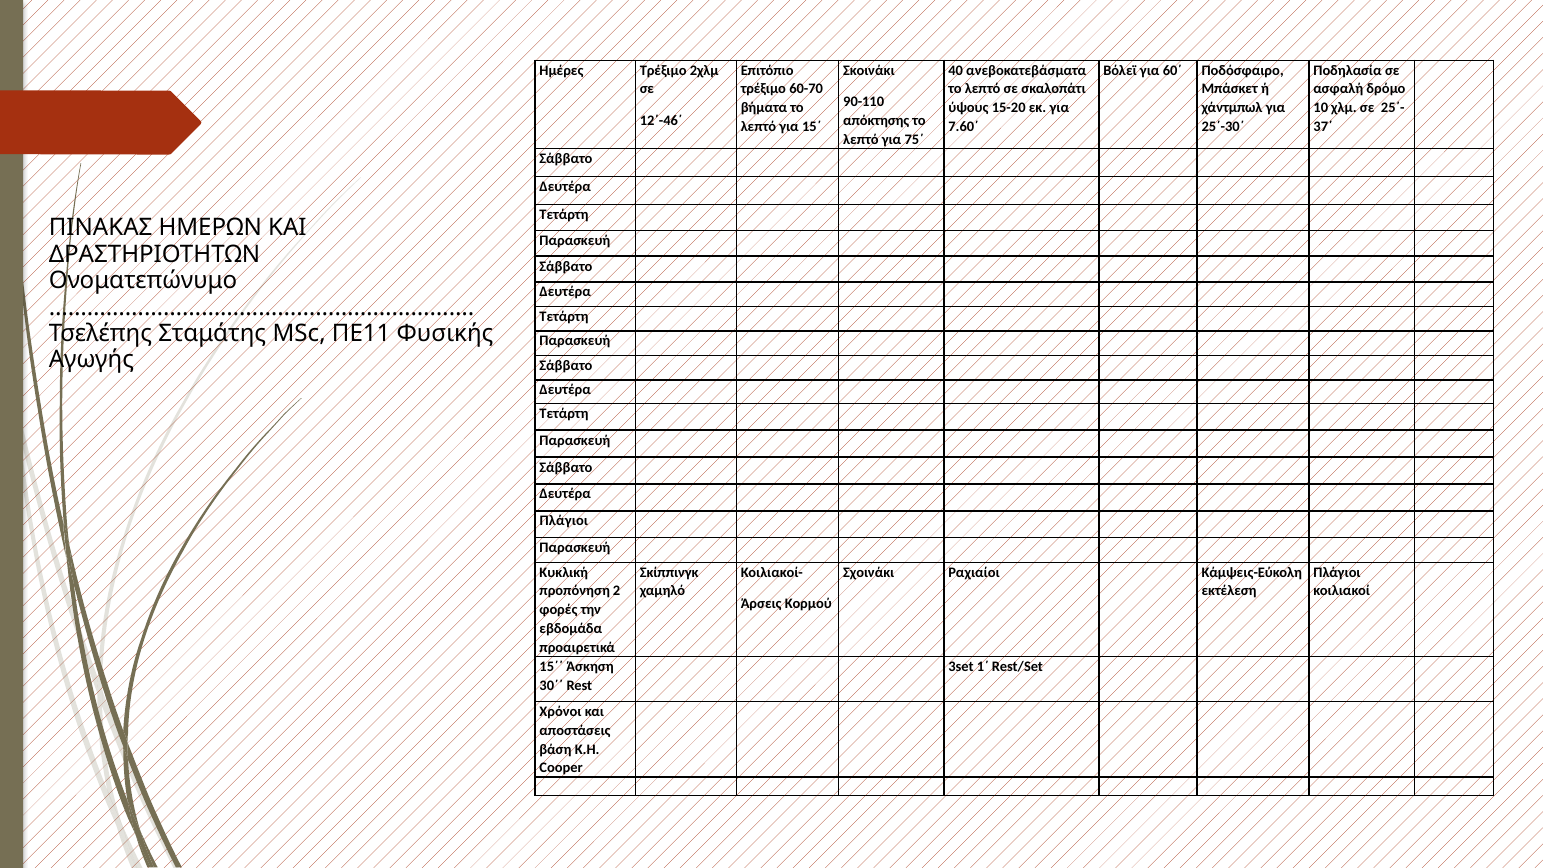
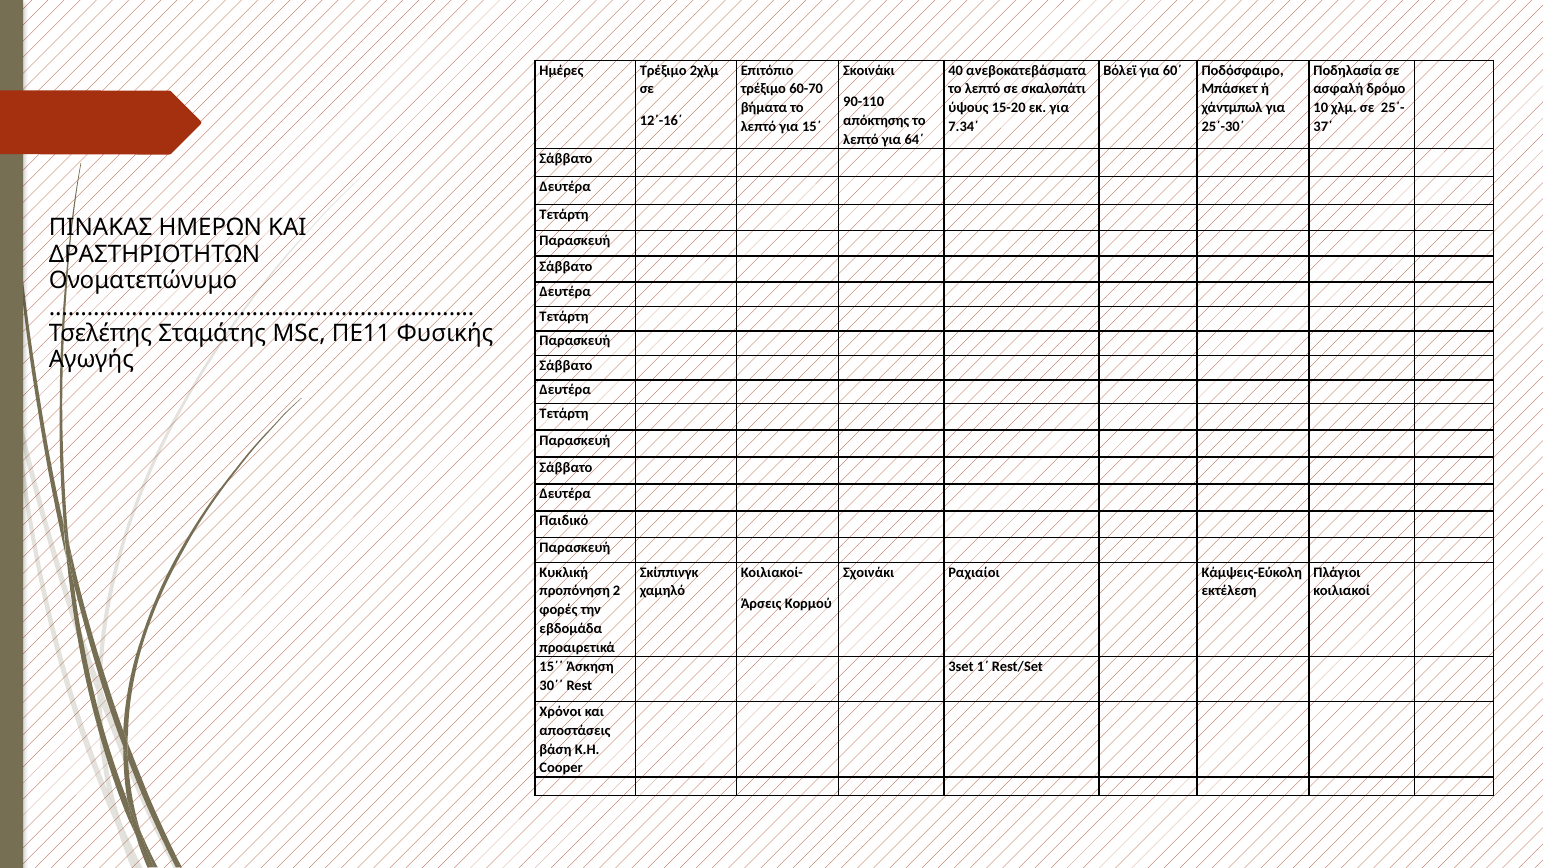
12΄-46΄: 12΄-46΄ -> 12΄-16΄ (661, 121)
7.60΄: 7.60΄ -> 7.34΄ (964, 127)
75΄: 75΄ -> 64΄ (914, 140)
Πλάγιοι: Πλάγιοι -> Παιδικό (564, 521)
